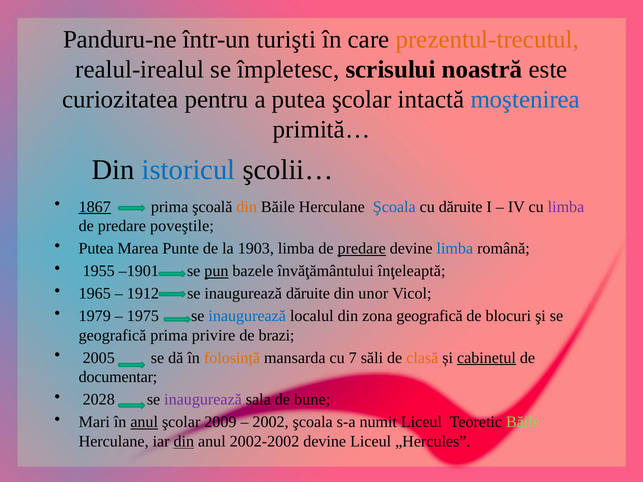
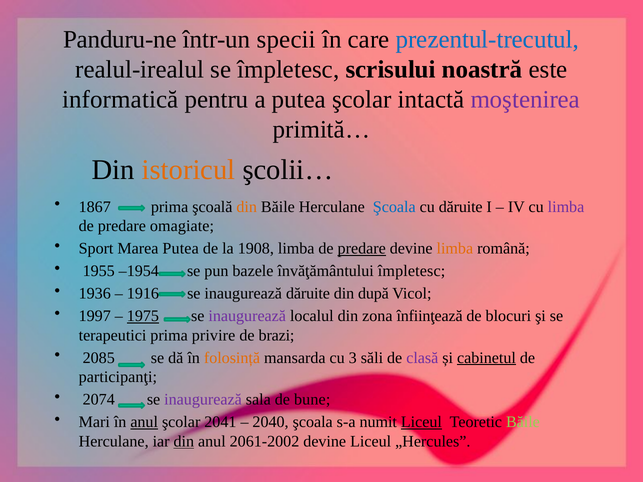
turişti: turişti -> specii (286, 40)
prezentul-trecutul colour: orange -> blue (487, 40)
curiozitatea: curiozitatea -> informatică (120, 100)
moştenirea colour: blue -> purple (525, 100)
istoricul colour: blue -> orange (189, 170)
1867 underline: present -> none (95, 207)
poveştile: poveştile -> omagiate (182, 226)
Putea: Putea -> Sport (96, 249)
Marea Punte: Punte -> Putea (181, 249)
1903: 1903 -> 1908 (256, 249)
limba colour: blue -> orange (455, 249)
–1901: –1901 -> –1954 (139, 271)
pun underline: present -> none (216, 271)
învăţământului înţeleaptă: înţeleaptă -> împletesc (412, 271)
1965: 1965 -> 1936 (95, 294)
1912: 1912 -> 1916 (143, 294)
unor: unor -> după (373, 294)
1979: 1979 -> 1997 (95, 316)
1975 underline: none -> present (143, 316)
inaugurează colour: blue -> purple (247, 316)
zona geografică: geografică -> înfiinţează (430, 316)
geografică: geografică -> terapeutici (113, 335)
2005: 2005 -> 2085 (99, 358)
7: 7 -> 3 (353, 358)
clasă colour: orange -> purple (422, 358)
documentar: documentar -> participanţi (118, 377)
2028: 2028 -> 2074 (99, 400)
2009: 2009 -> 2041 (220, 422)
2002: 2002 -> 2040 (271, 422)
Liceul underline: none -> present (421, 422)
2002-2002: 2002-2002 -> 2061-2002 (265, 442)
